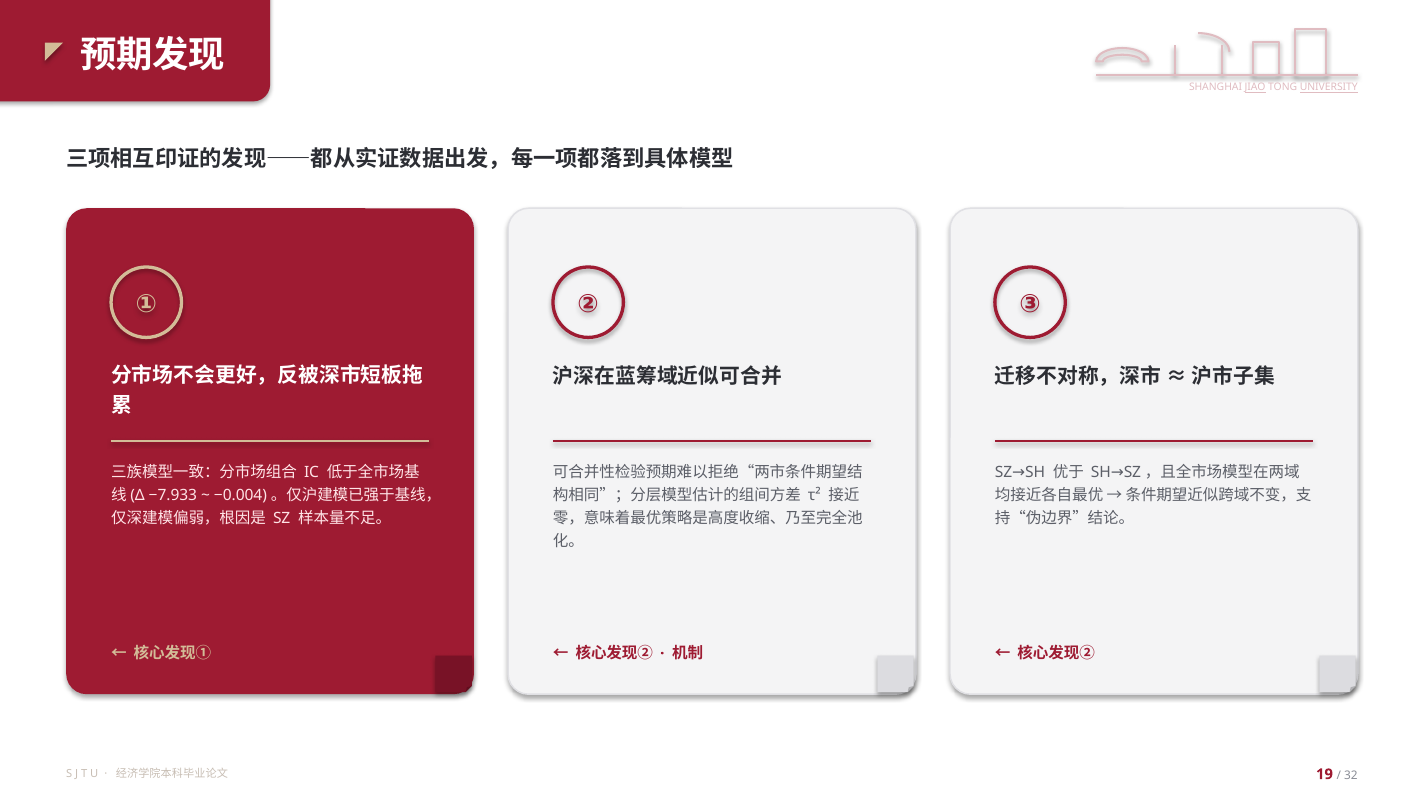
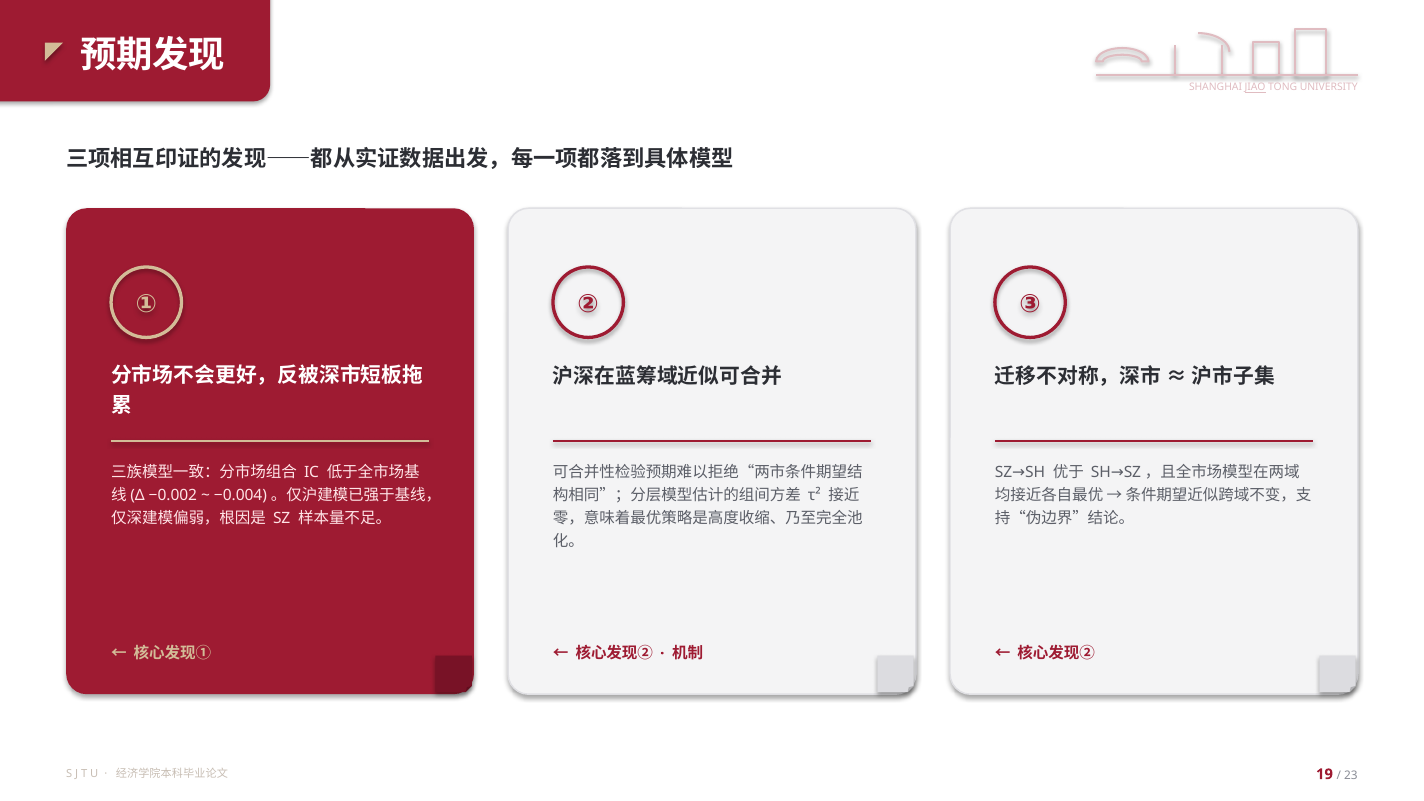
UNIVERSITY underline: present -> none (1329, 87)
−7.933: −7.933 -> −0.002 (173, 495)
32: 32 -> 23 (1351, 775)
